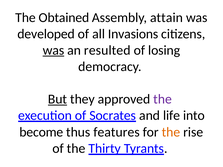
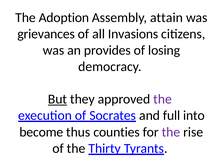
Obtained: Obtained -> Adoption (64, 18)
developed: developed -> grievances (46, 34)
was underline: present -> none (53, 50)
resulted: resulted -> provides (107, 50)
life: life -> full (172, 116)
features: features -> counties (117, 132)
the colour: orange -> purple (171, 132)
